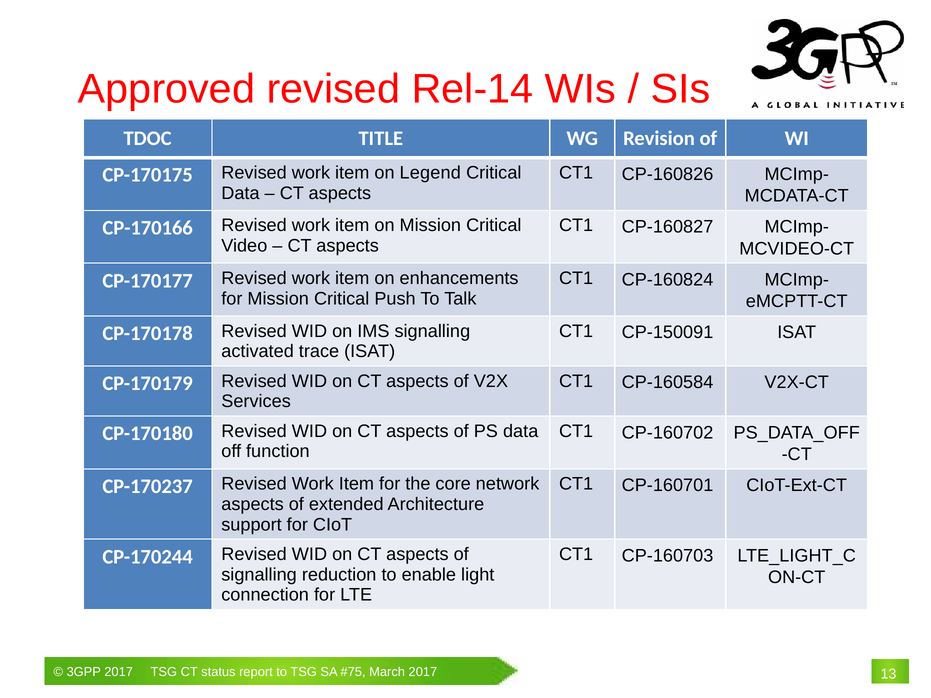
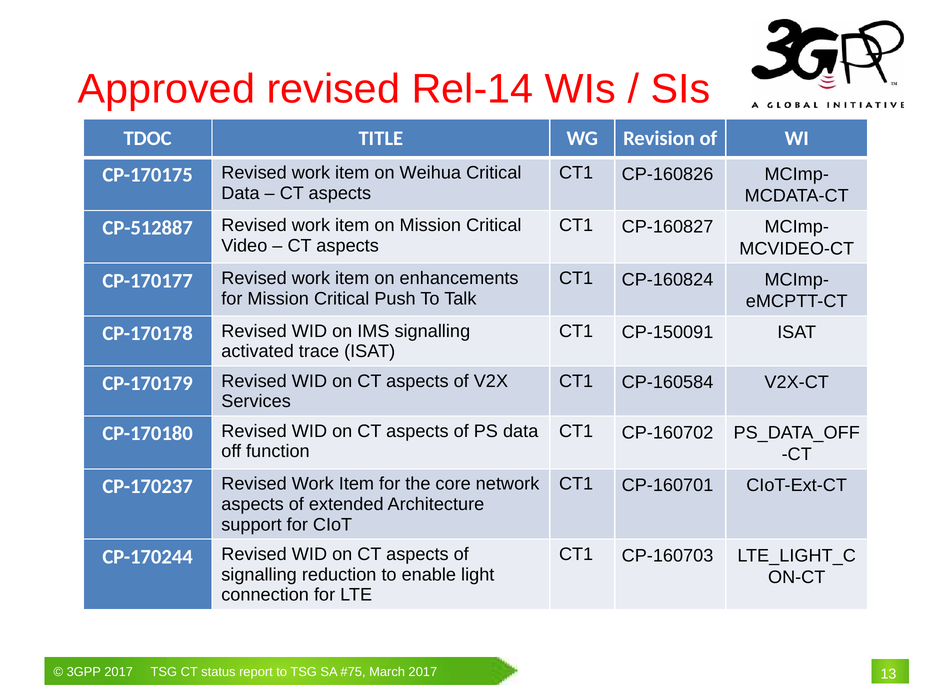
Legend: Legend -> Weihua (430, 173)
CP-170166: CP-170166 -> CP-512887 (148, 228)
